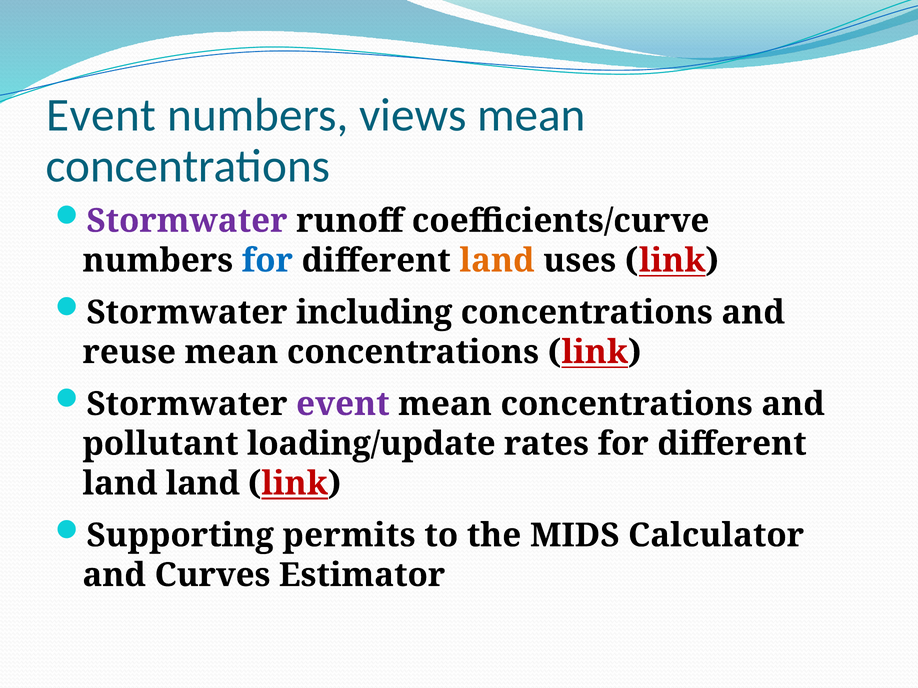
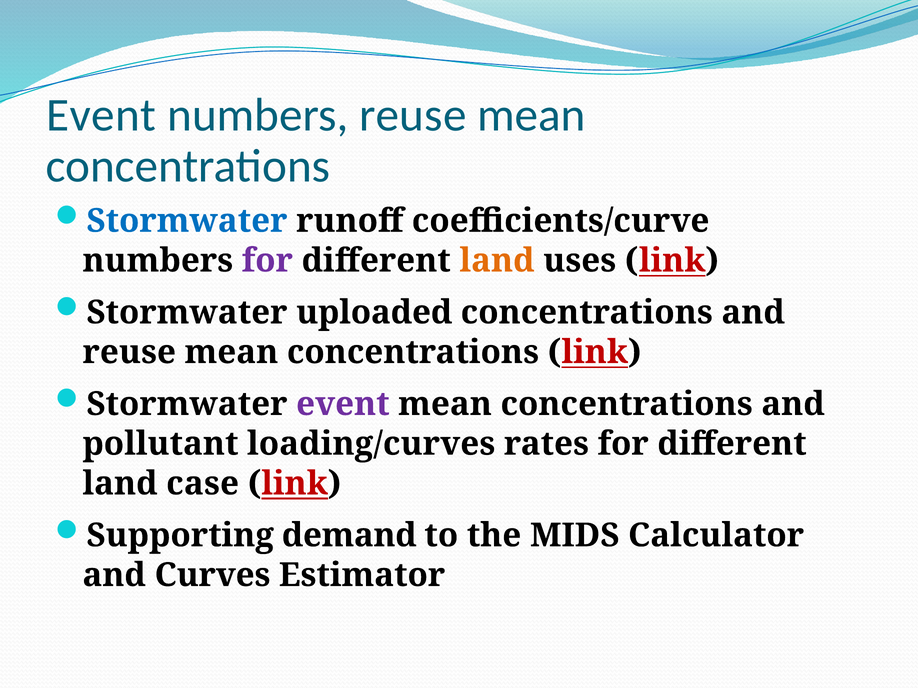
numbers views: views -> reuse (413, 115)
Stormwater colour: purple -> blue (187, 221)
for colour: blue -> purple (267, 261)
including: including -> uploaded (374, 313)
loading/update: loading/update -> loading/curves (371, 444)
land land: land -> case (203, 484)
permits: permits -> demand (349, 536)
